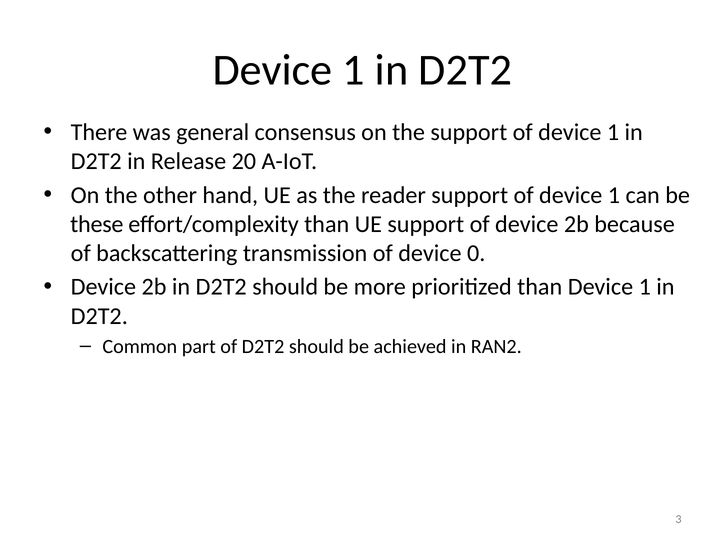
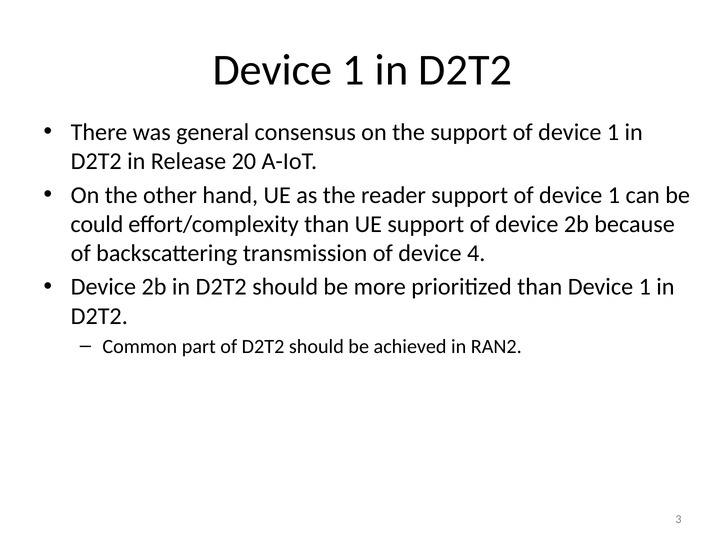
these: these -> could (97, 224)
0: 0 -> 4 (476, 253)
